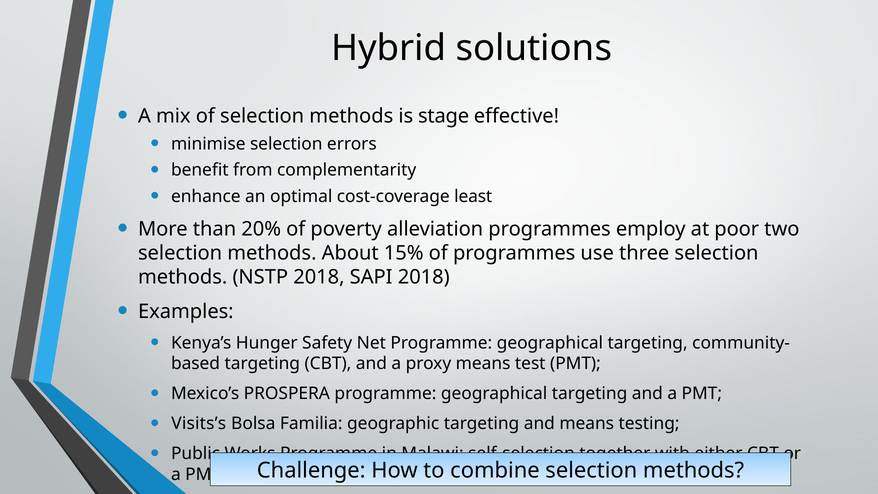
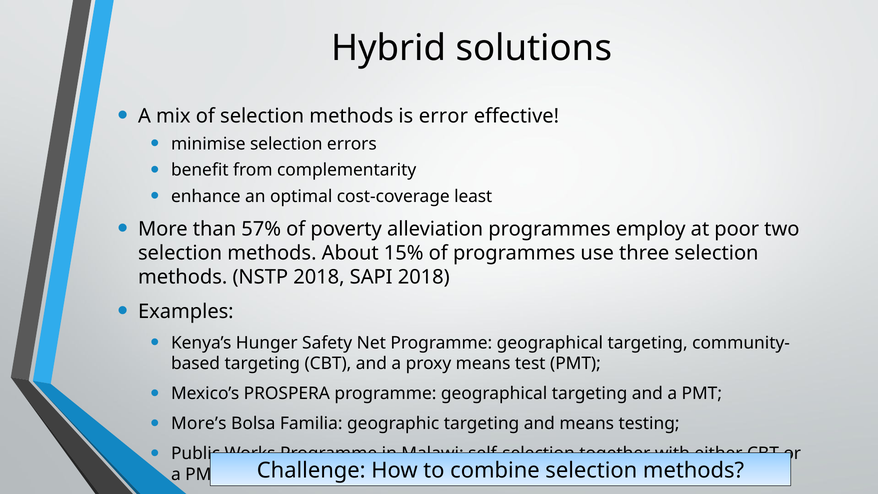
stage: stage -> error (443, 116)
20%: 20% -> 57% (261, 229)
Visits’s: Visits’s -> More’s (199, 424)
